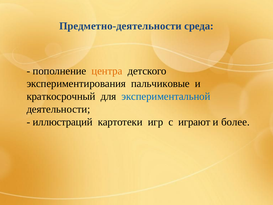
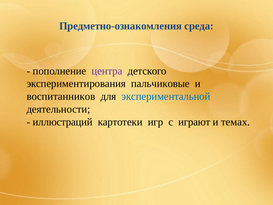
Предметно-деятельности: Предметно-деятельности -> Предметно-ознакомления (121, 26)
центра colour: orange -> purple (107, 71)
краткосрочный: краткосрочный -> воспитанников (61, 96)
более: более -> темах (236, 122)
